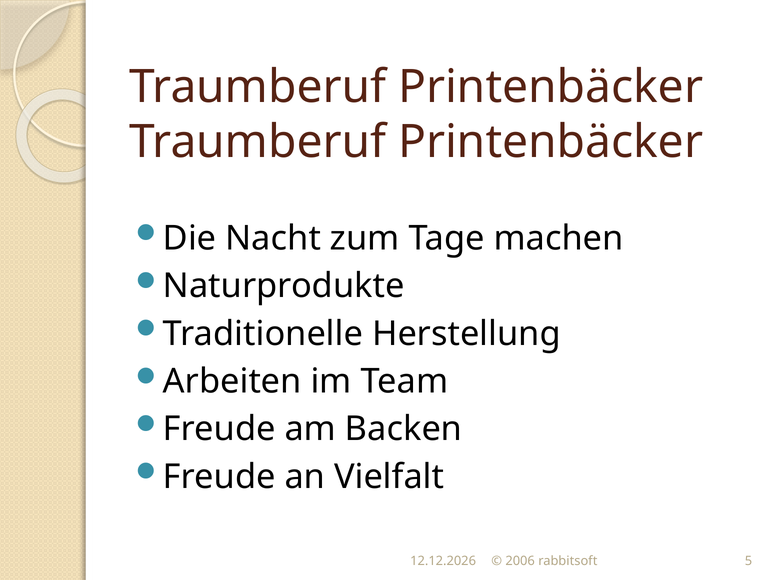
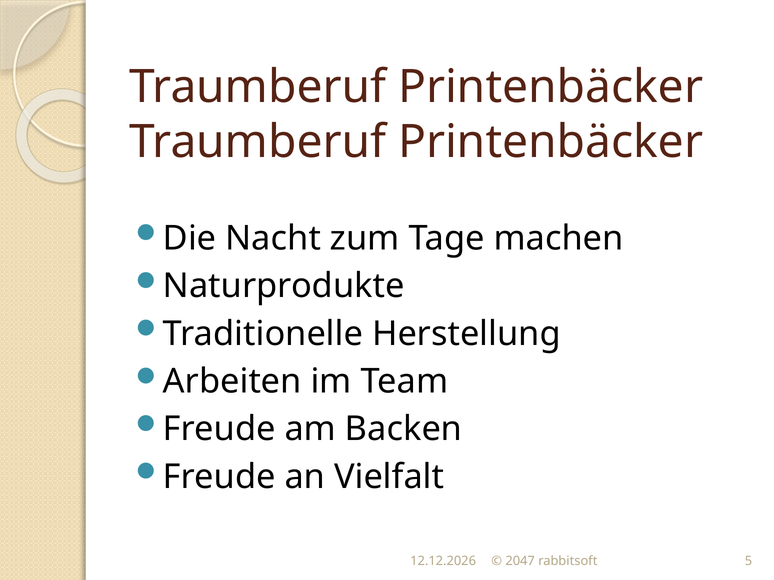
2006: 2006 -> 2047 (520, 561)
